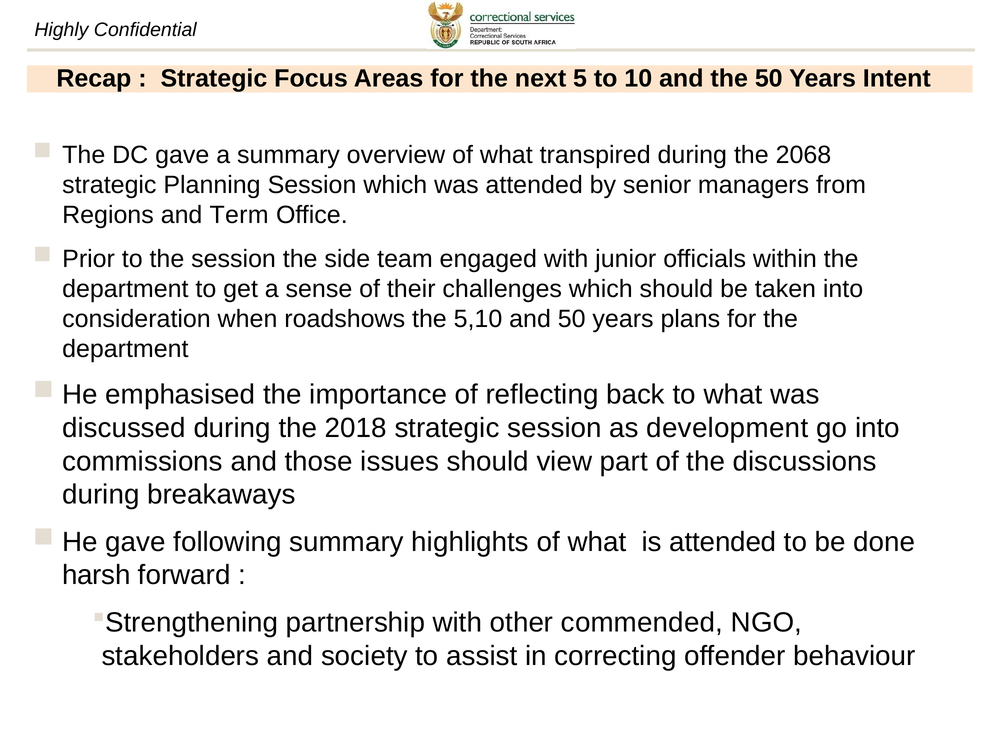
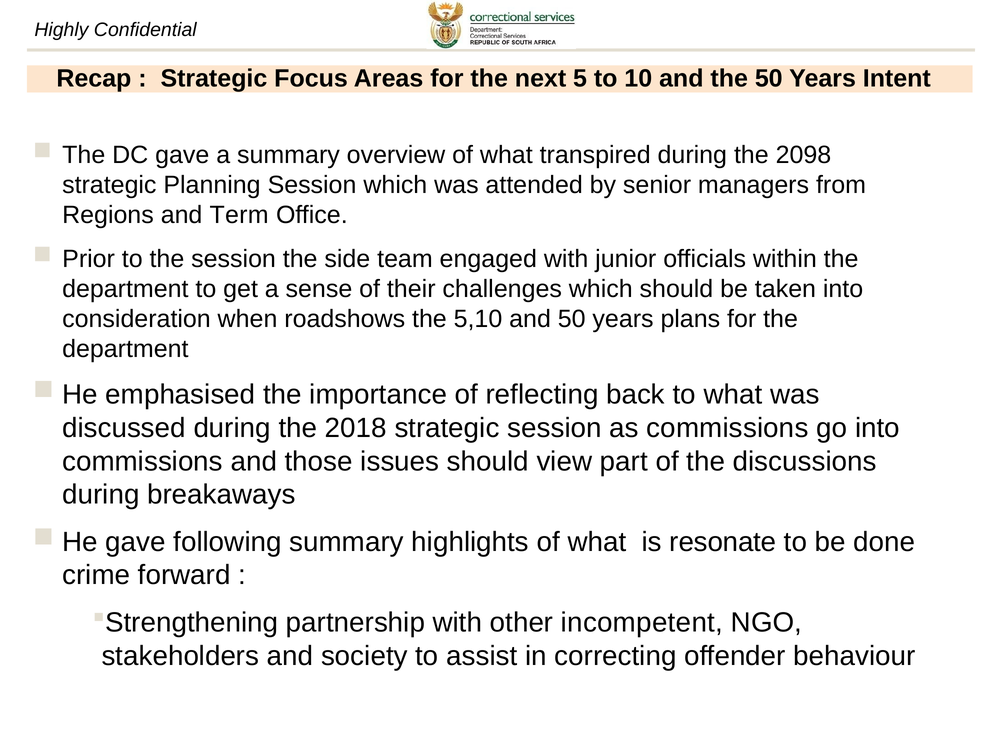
2068: 2068 -> 2098 (803, 155)
as development: development -> commissions (727, 428)
is attended: attended -> resonate (723, 542)
harsh: harsh -> crime (96, 575)
commended: commended -> incompetent (642, 623)
